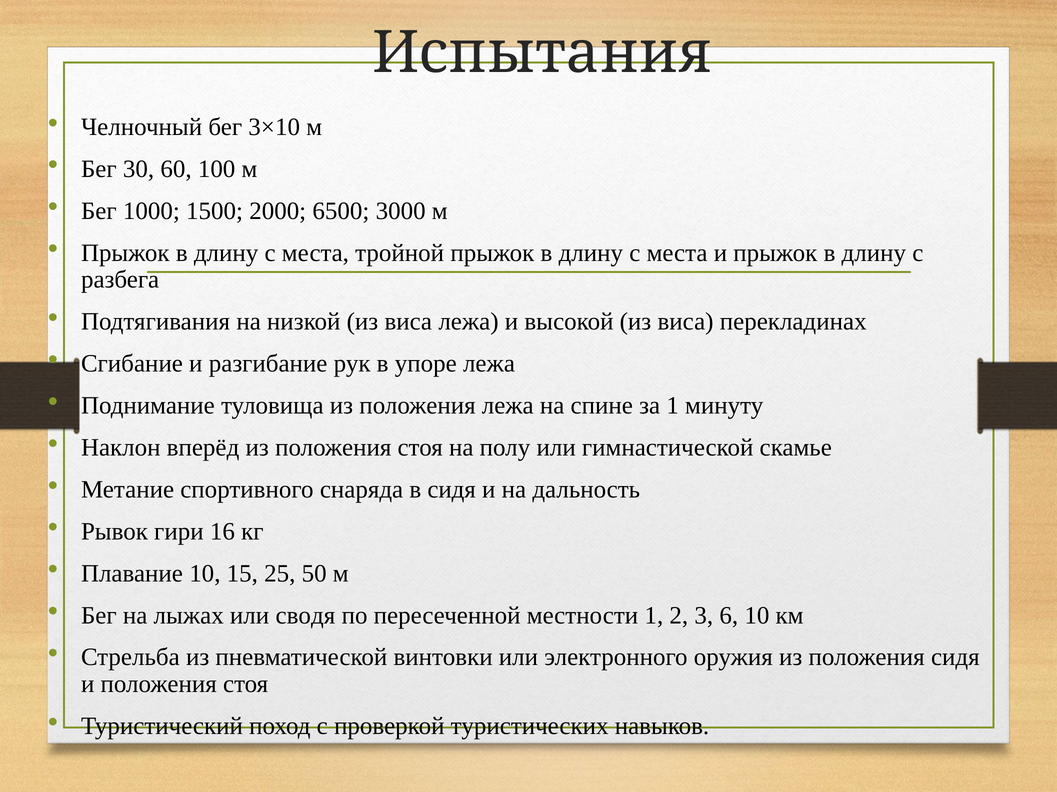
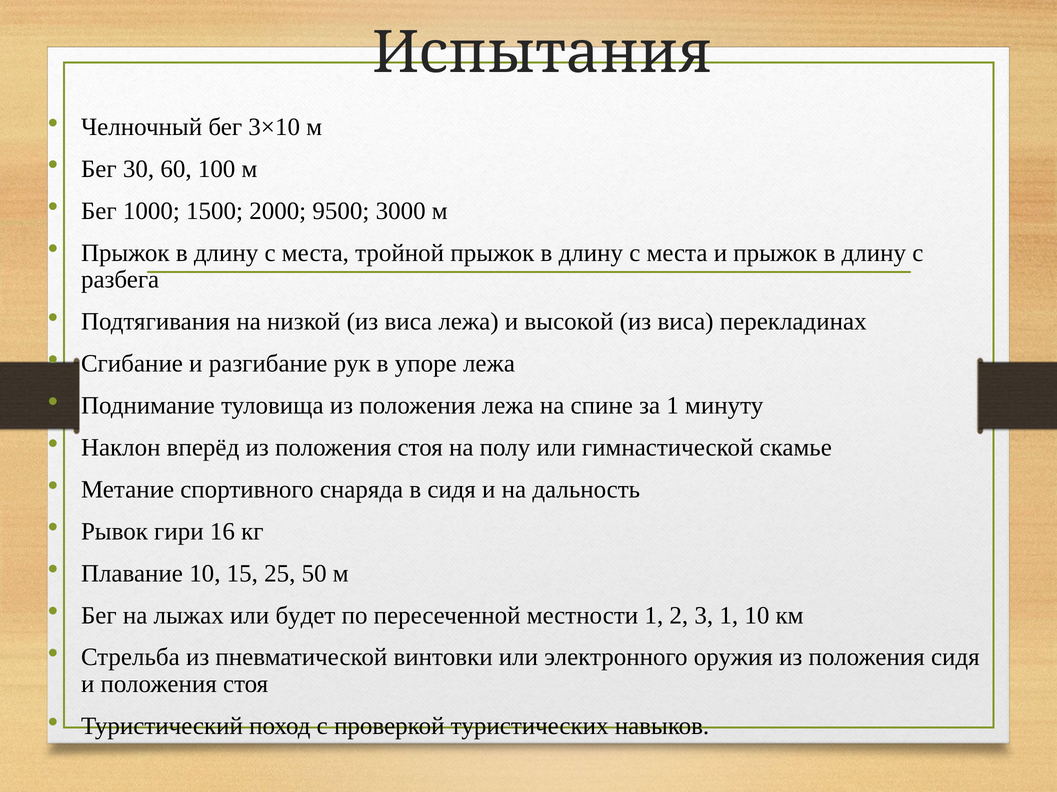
6500: 6500 -> 9500 (341, 211)
сводя: сводя -> будет (305, 616)
3 6: 6 -> 1 (729, 616)
